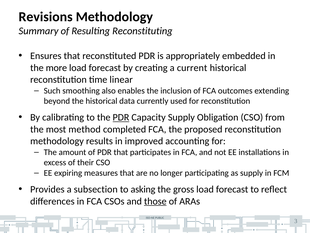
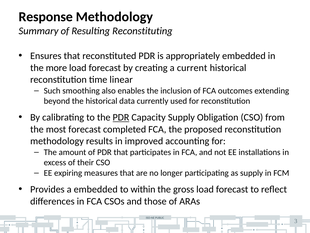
Revisions: Revisions -> Response (46, 17)
most method: method -> forecast (85, 129)
a subsection: subsection -> embedded (96, 189)
asking: asking -> within (143, 189)
those underline: present -> none (155, 201)
